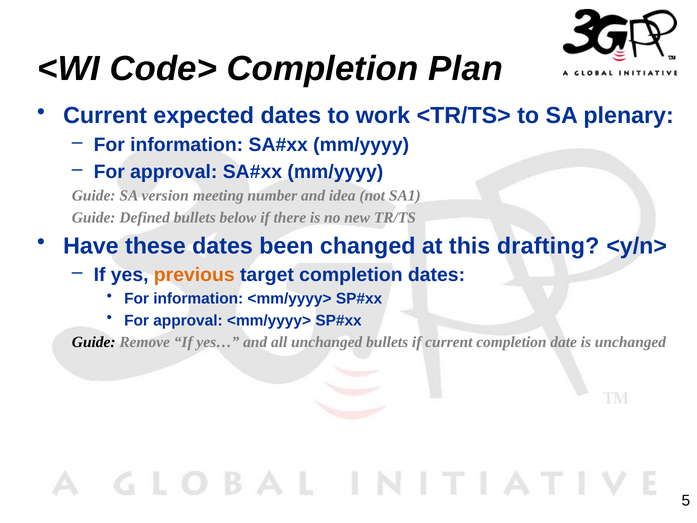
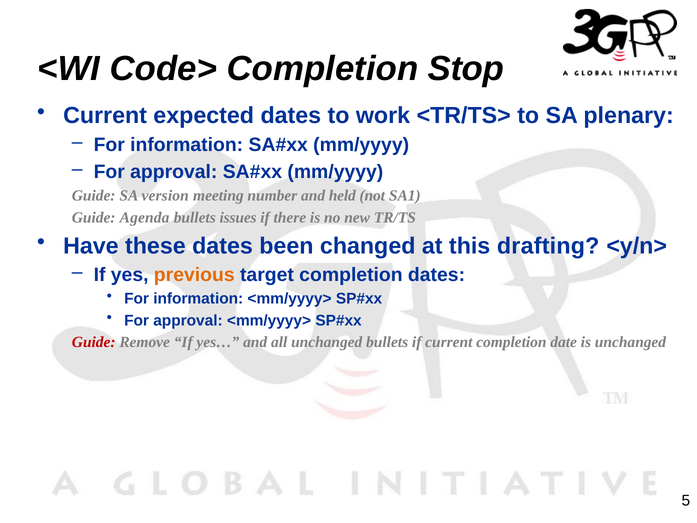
Plan: Plan -> Stop (466, 69)
idea: idea -> held (342, 196)
Defined: Defined -> Agenda (145, 217)
below: below -> issues (238, 217)
Guide colour: black -> red (94, 342)
